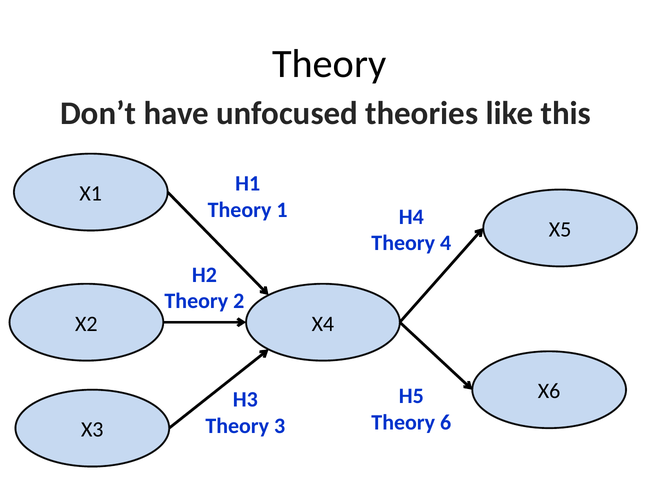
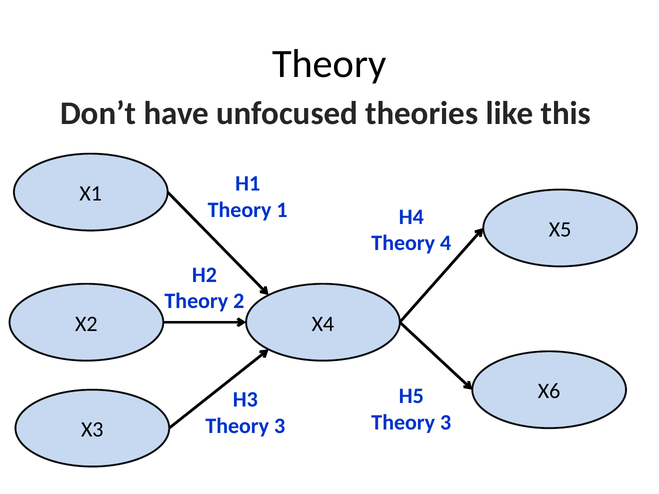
6: 6 -> 3 (446, 423)
